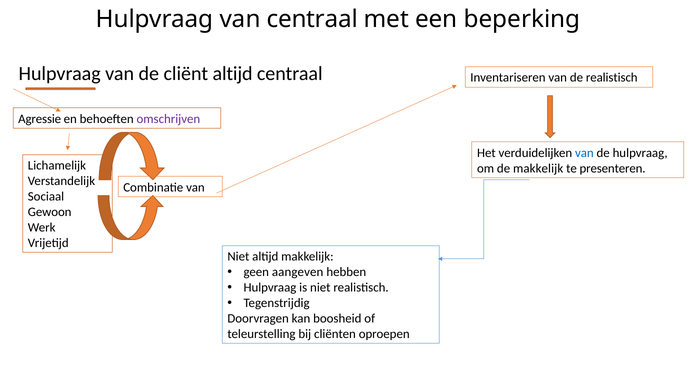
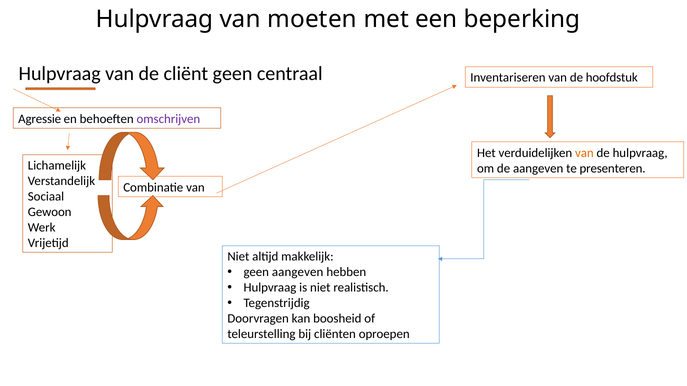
van centraal: centraal -> moeten (312, 19)
cliënt altijd: altijd -> geen (233, 73)
de realistisch: realistisch -> hoofdstuk (612, 78)
van colour: blue -> orange (584, 153)
de makkelijk: makkelijk -> aangeven (538, 169)
